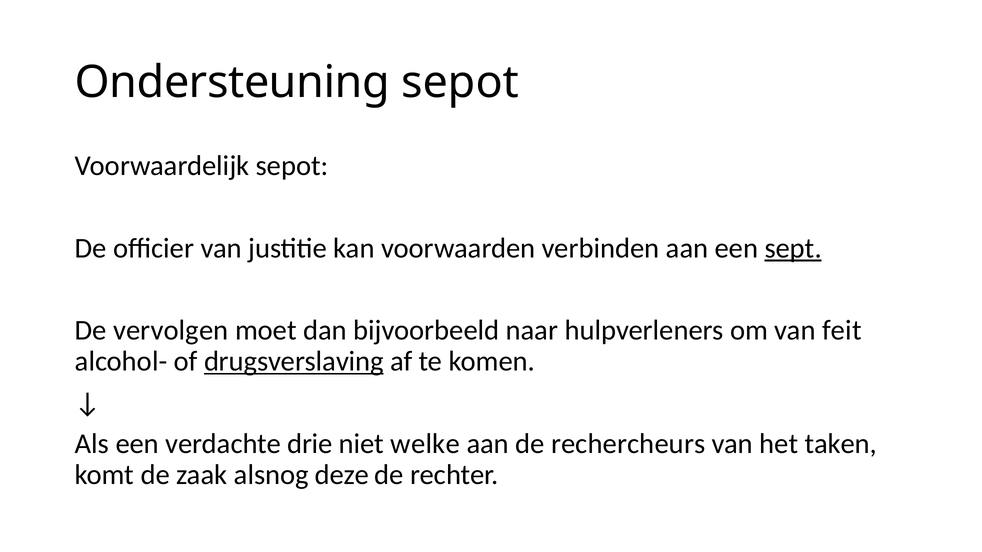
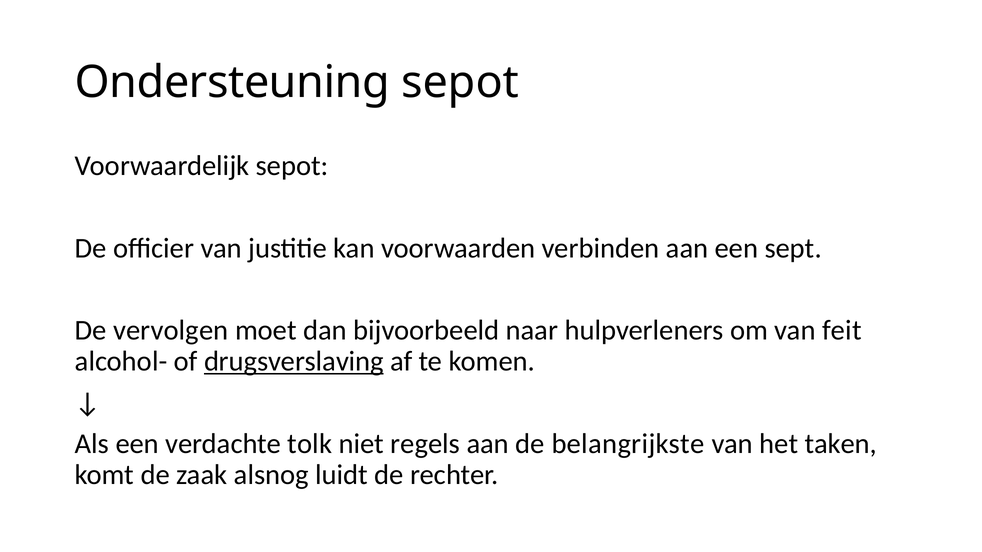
sept underline: present -> none (793, 248)
drie: drie -> tolk (310, 444)
welke: welke -> regels (425, 444)
rechercheurs: rechercheurs -> belangrijkste (628, 444)
deze: deze -> luidt (342, 475)
